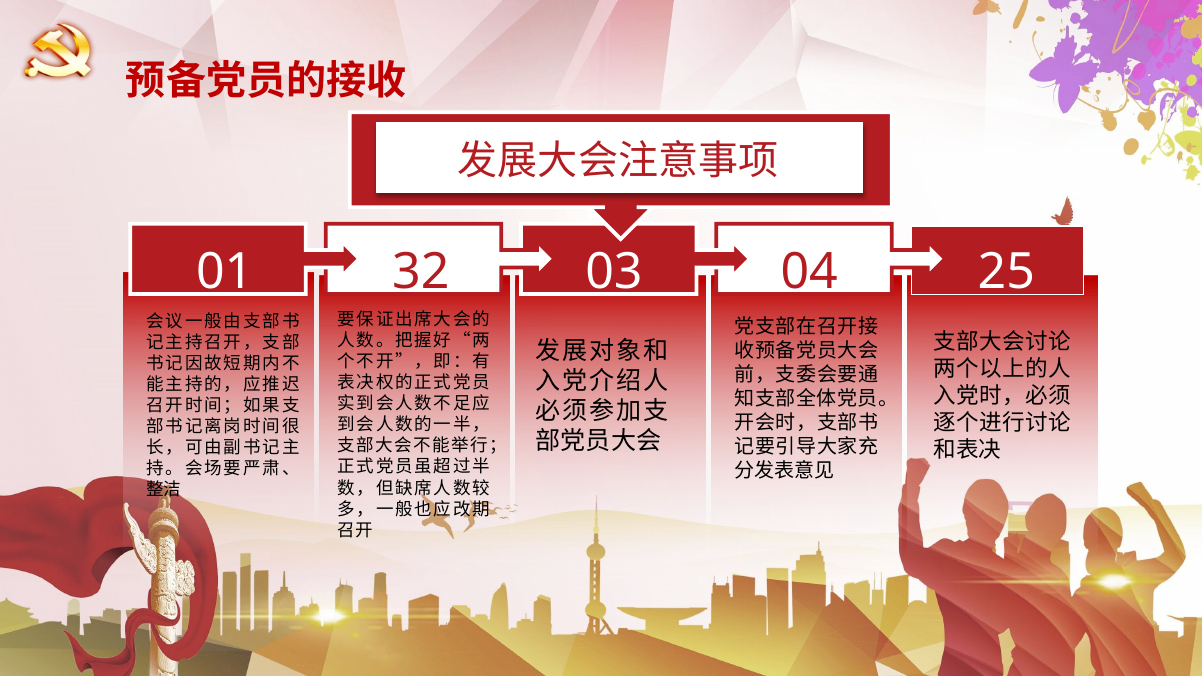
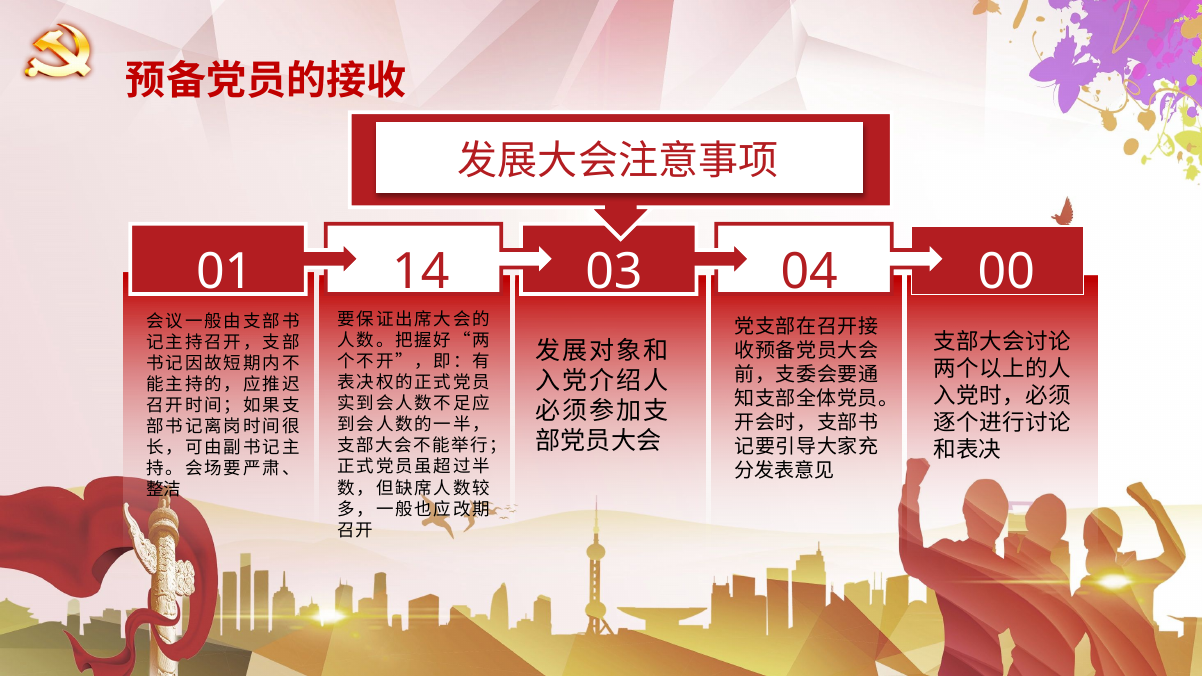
32: 32 -> 14 (421, 272)
25: 25 -> 00 (1006, 272)
